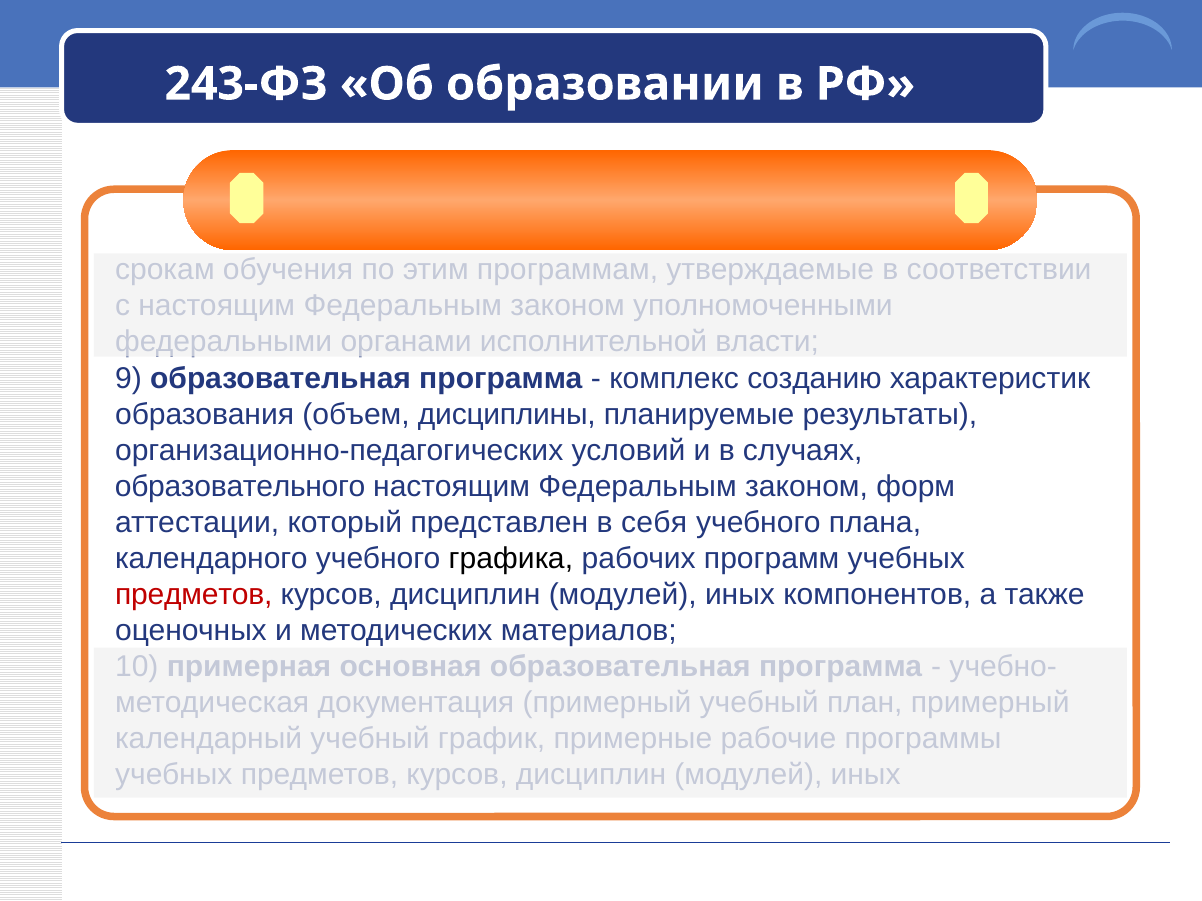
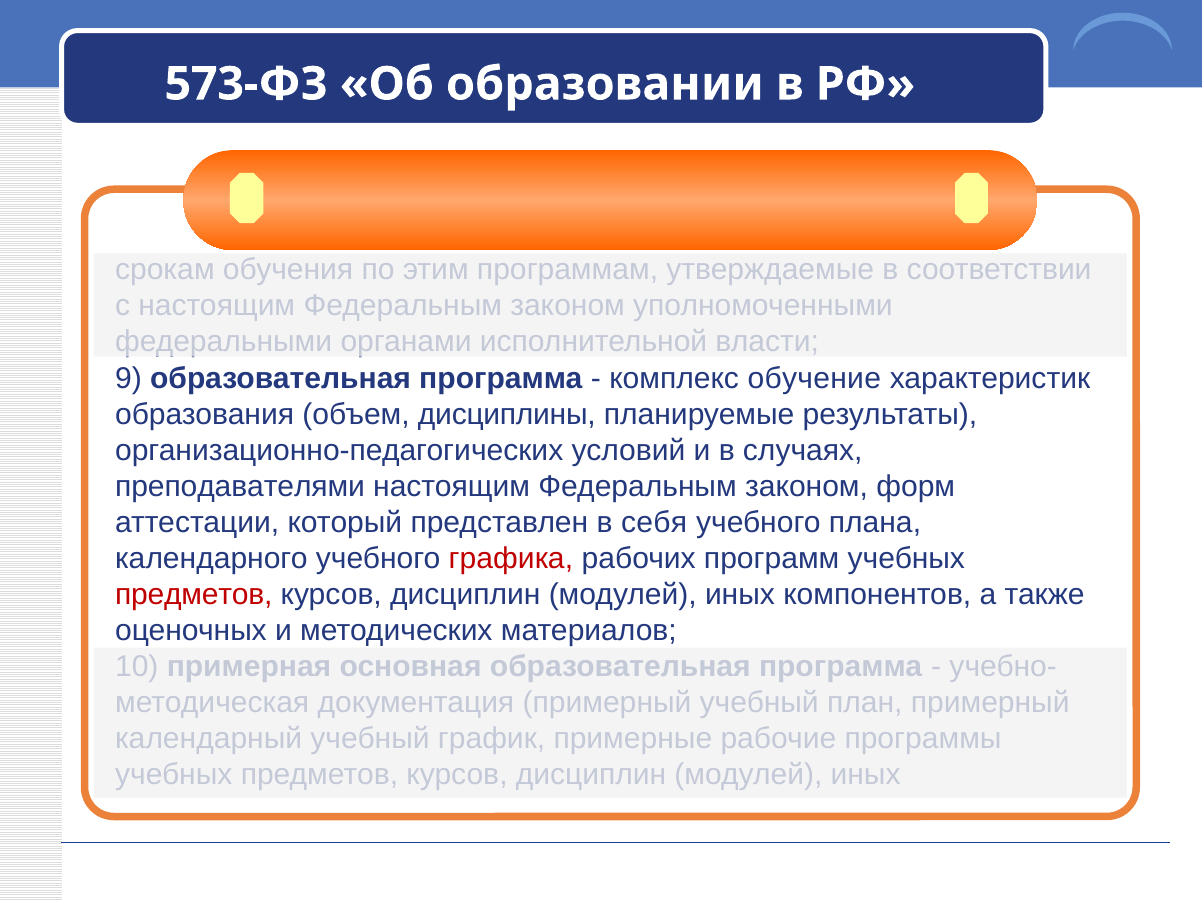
243-ФЗ: 243-ФЗ -> 573-ФЗ (246, 84)
созданию: созданию -> обучение (814, 378)
образовательного: образовательного -> преподавателями (240, 486)
графика colour: black -> red (511, 559)
